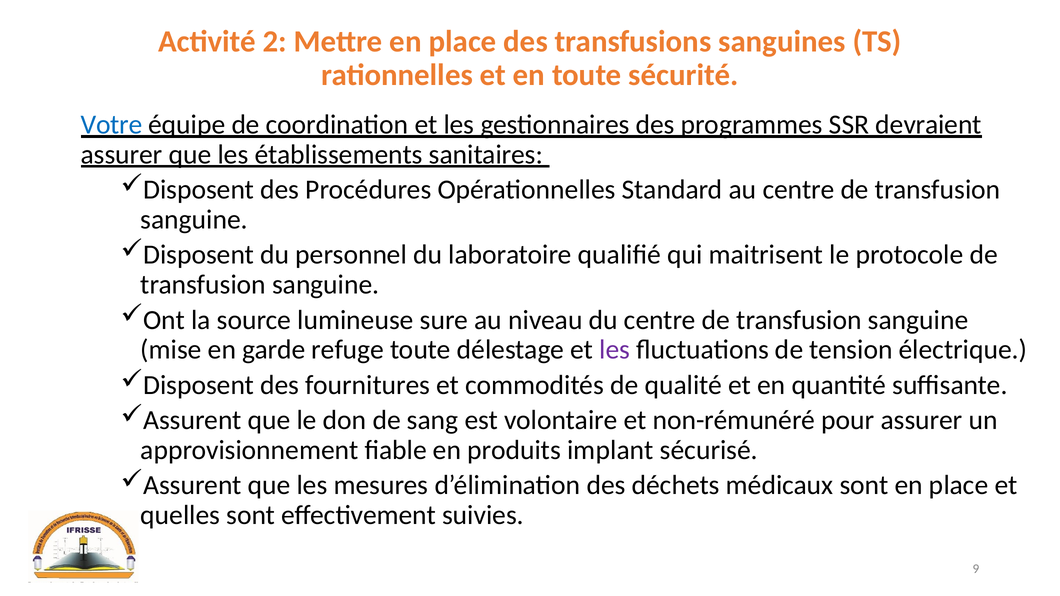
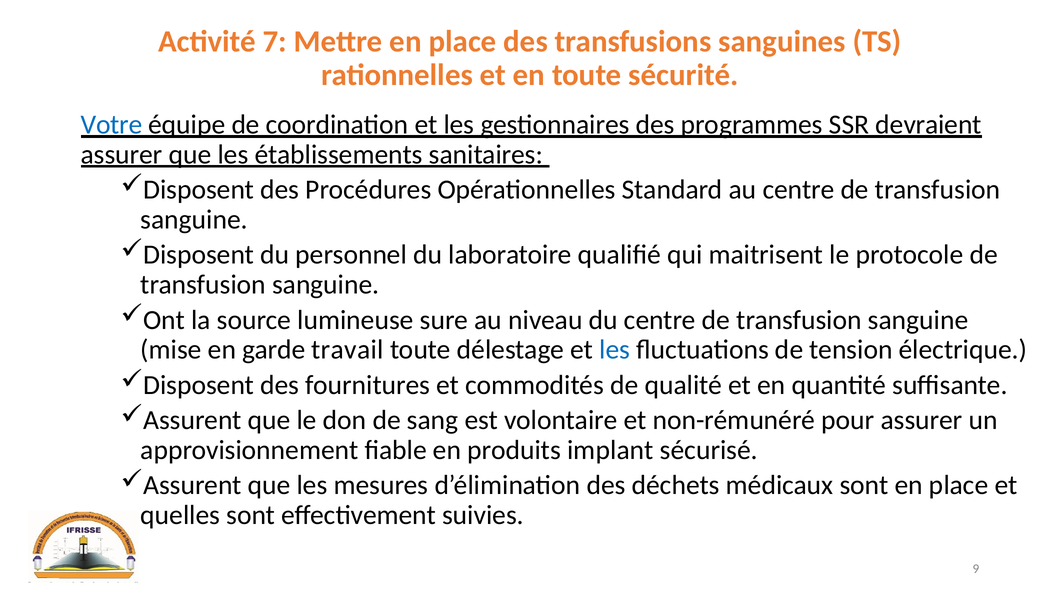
2: 2 -> 7 (275, 42)
refuge: refuge -> travail (348, 350)
les colour: purple -> blue (615, 350)
